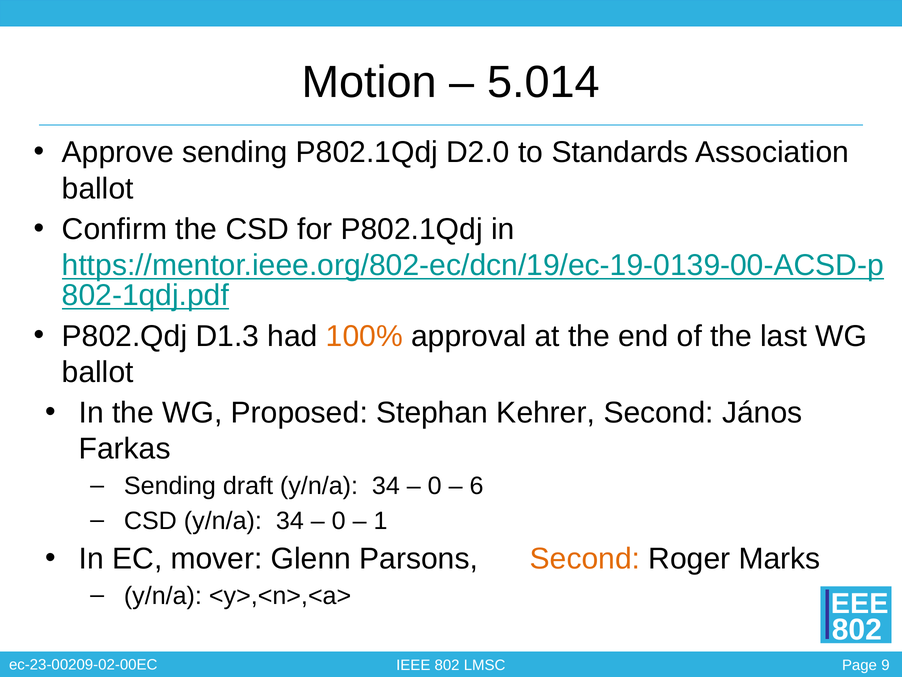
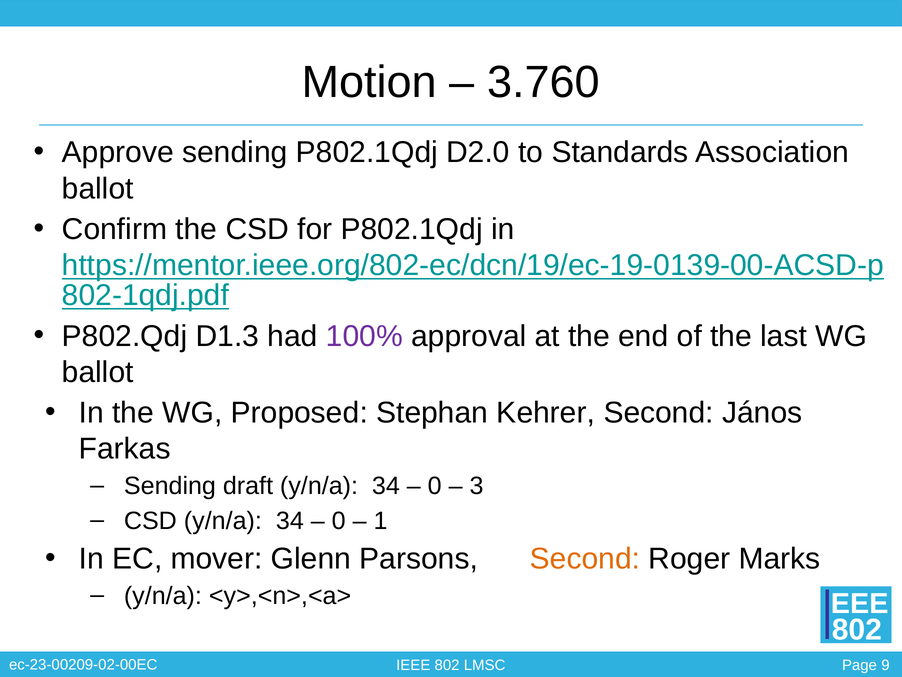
5.014: 5.014 -> 3.760 (543, 82)
100% colour: orange -> purple (364, 336)
6: 6 -> 3 (477, 486)
